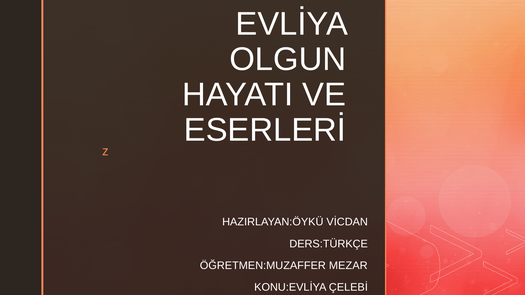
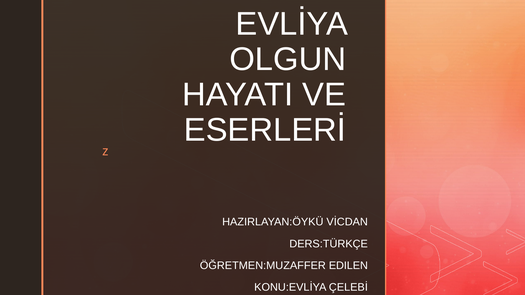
MEZAR: MEZAR -> EDILEN (348, 266)
